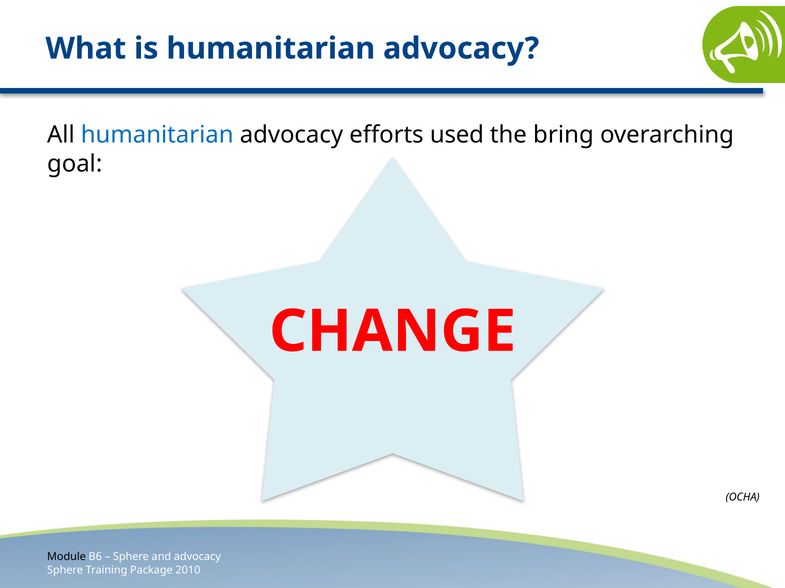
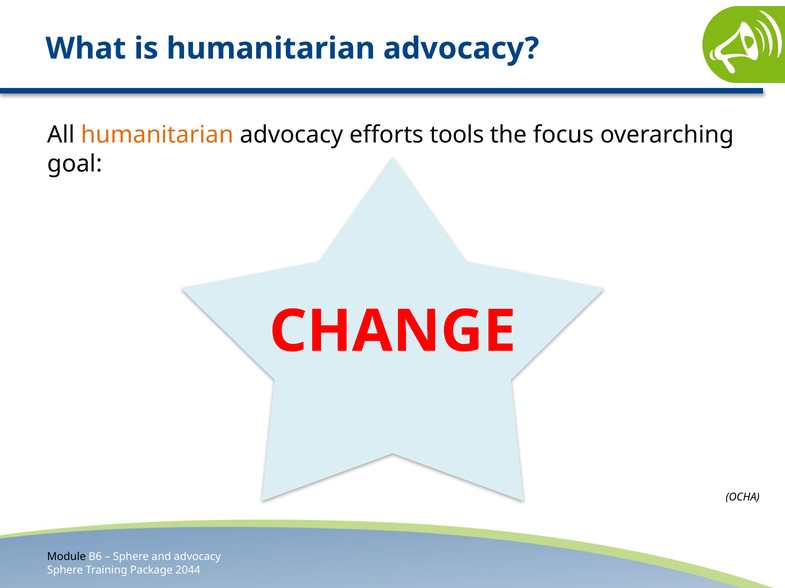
humanitarian colour: blue -> orange (157, 135)
used: used -> tools (457, 135)
bring: bring -> focus (563, 135)
2010: 2010 -> 2044 (188, 571)
